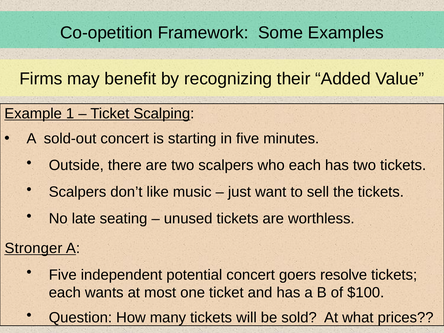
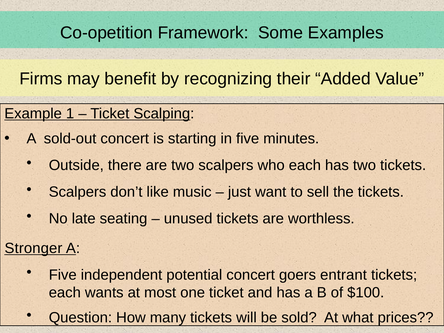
resolve: resolve -> entrant (344, 275)
